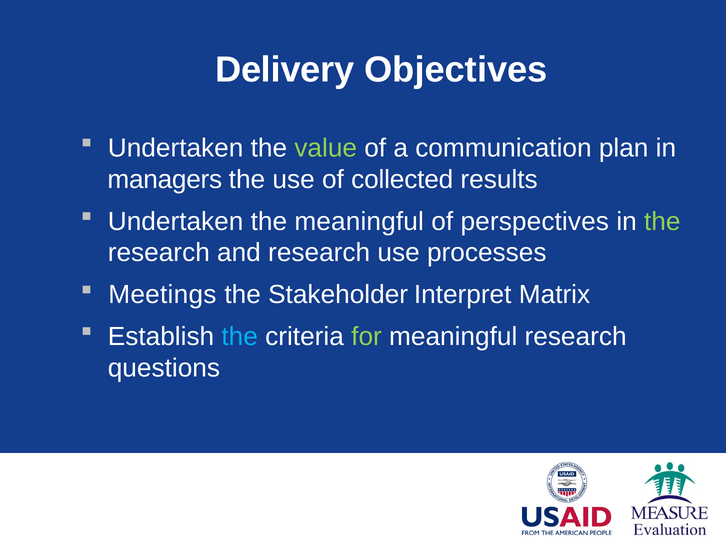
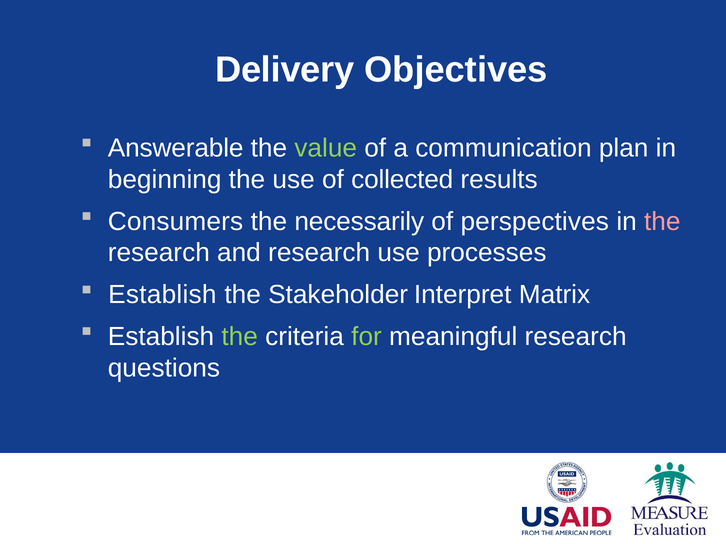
Undertaken: Undertaken -> Answerable (176, 148)
managers: managers -> beginning (165, 180)
Undertaken: Undertaken -> Consumers (176, 222)
the meaningful: meaningful -> necessarily (359, 222)
the colour: light green -> pink (662, 222)
Meetings: Meetings -> Establish (162, 295)
the colour: light blue -> light green (240, 337)
